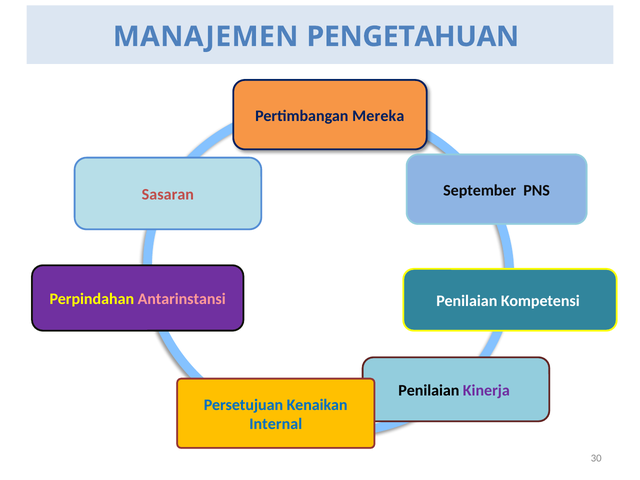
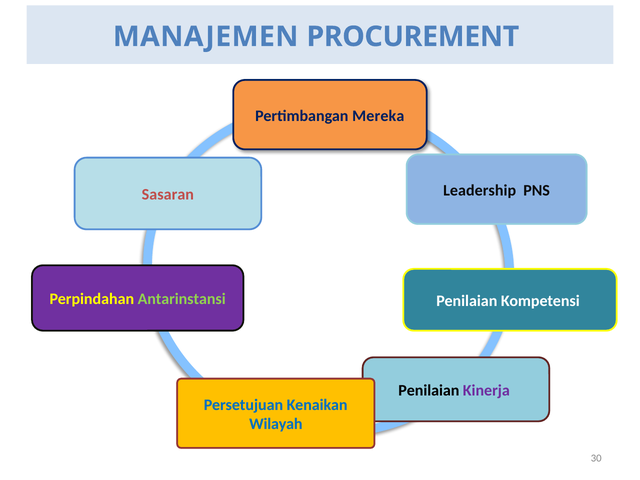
PENGETAHUAN: PENGETAHUAN -> PROCUREMENT (413, 37)
September: September -> Leadership (480, 190)
Antarinstansi colour: pink -> light green (182, 299)
Internal: Internal -> Wilayah (276, 424)
